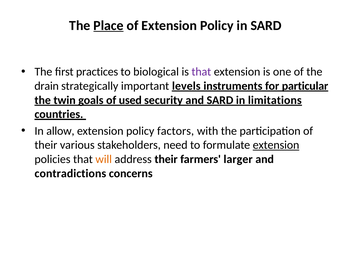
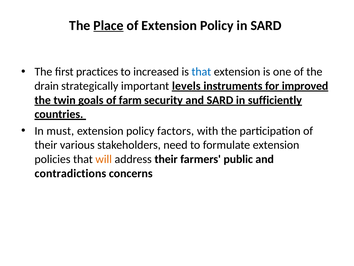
biological: biological -> increased (156, 72)
that colour: purple -> blue (201, 72)
particular: particular -> improved (305, 86)
used: used -> farm (130, 100)
limitations: limitations -> sufficiently (275, 100)
allow: allow -> must (60, 131)
extension underline: present -> none (276, 145)
larger: larger -> public (238, 159)
